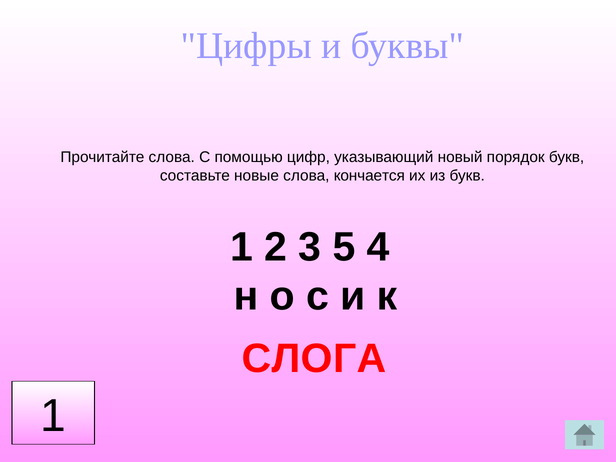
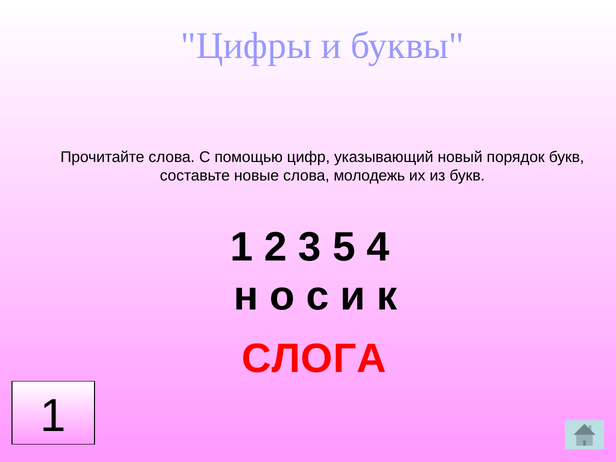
кончается: кончается -> молодежь (369, 176)
